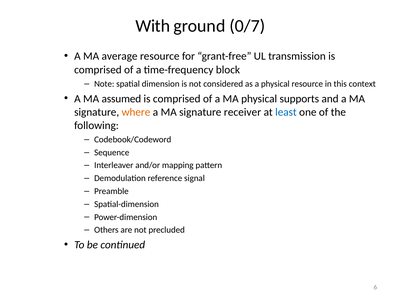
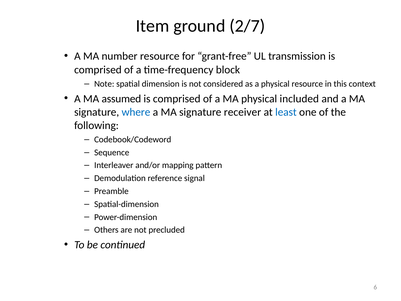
With: With -> Item (153, 26)
0/7: 0/7 -> 2/7 (247, 26)
average: average -> number (120, 56)
supports: supports -> included (299, 99)
where colour: orange -> blue (136, 112)
